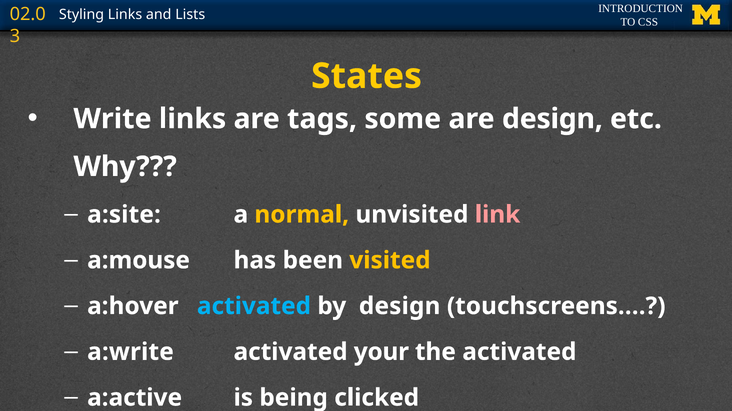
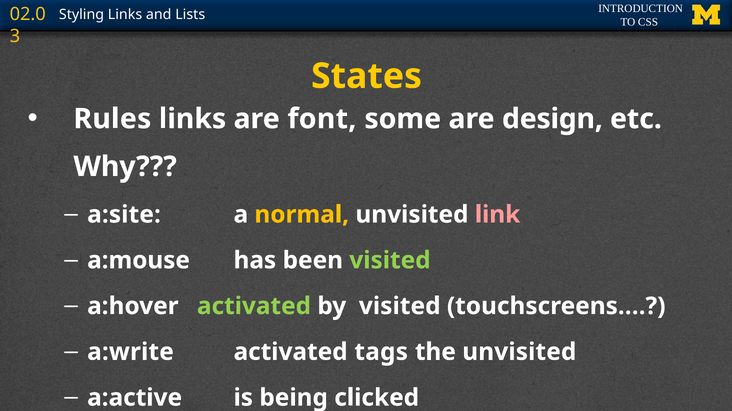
Write: Write -> Rules (112, 119)
tags: tags -> font (322, 119)
visited colour: yellow -> light green (390, 261)
activated colour: light blue -> light green (254, 307)
by design: design -> visited (400, 307)
your: your -> tags (381, 352)
the activated: activated -> unvisited (519, 352)
